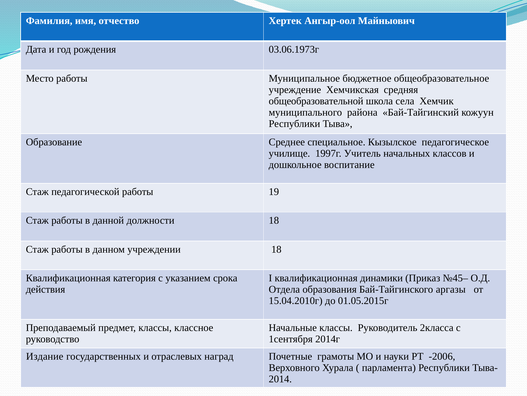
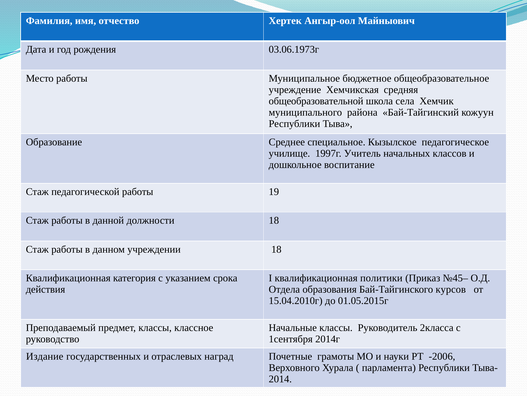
динамики: динамики -> политики (381, 278)
аргазы: аргазы -> курсов (451, 289)
